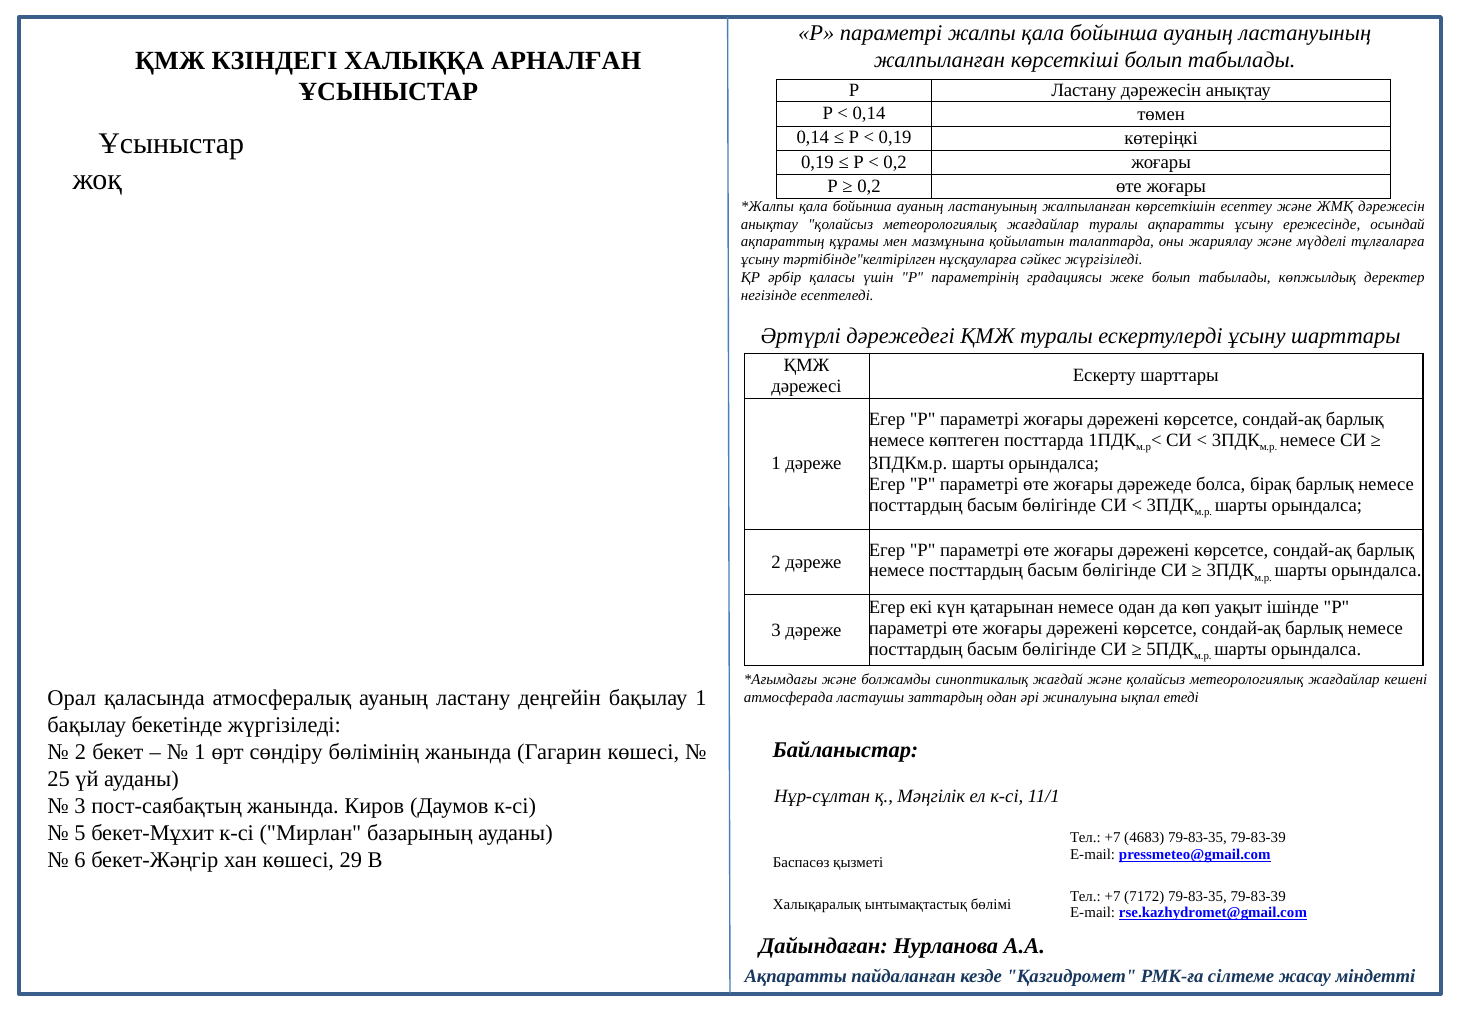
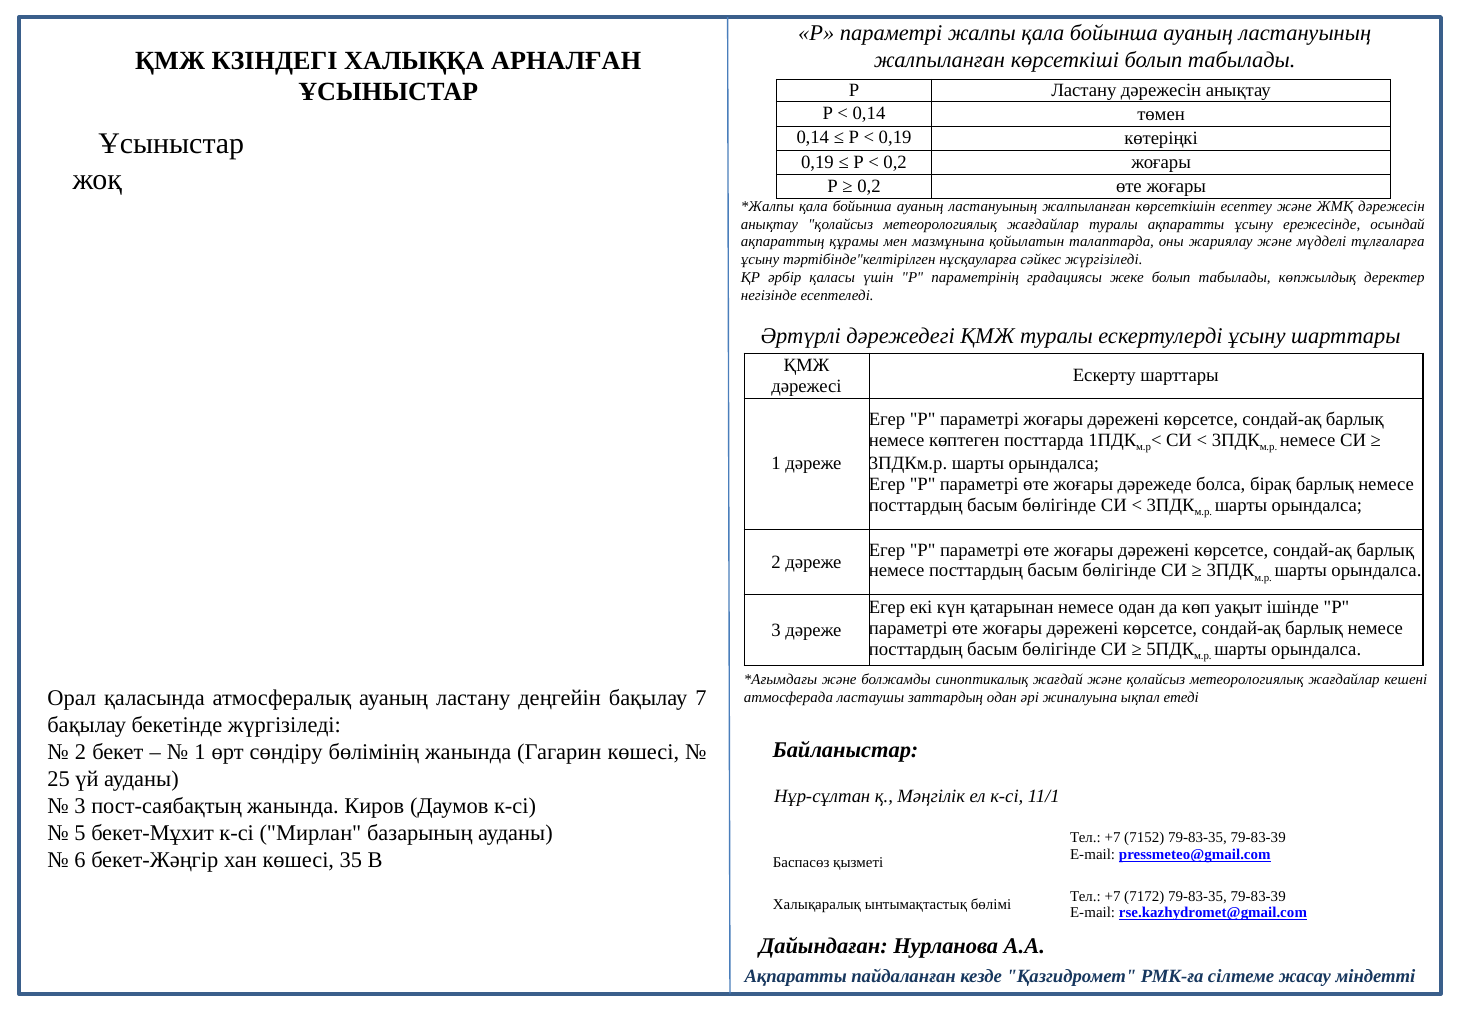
бақылау 1: 1 -> 7 (701, 698)
4683: 4683 -> 7152 (1144, 838)
29: 29 -> 35 (351, 859)
